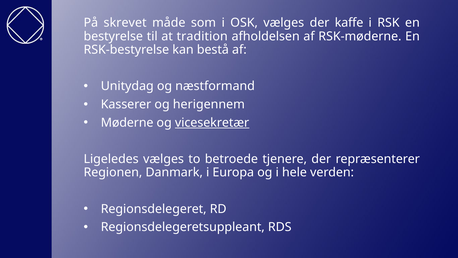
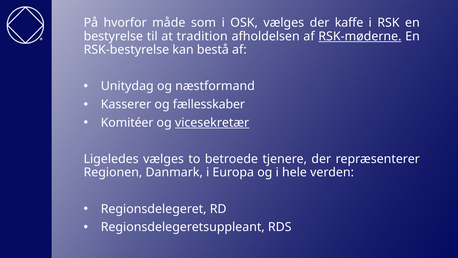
skrevet: skrevet -> hvorfor (125, 23)
RSK-møderne underline: none -> present (360, 36)
herigennem: herigennem -> fællesskaber (209, 104)
Møderne: Møderne -> Komitéer (127, 122)
